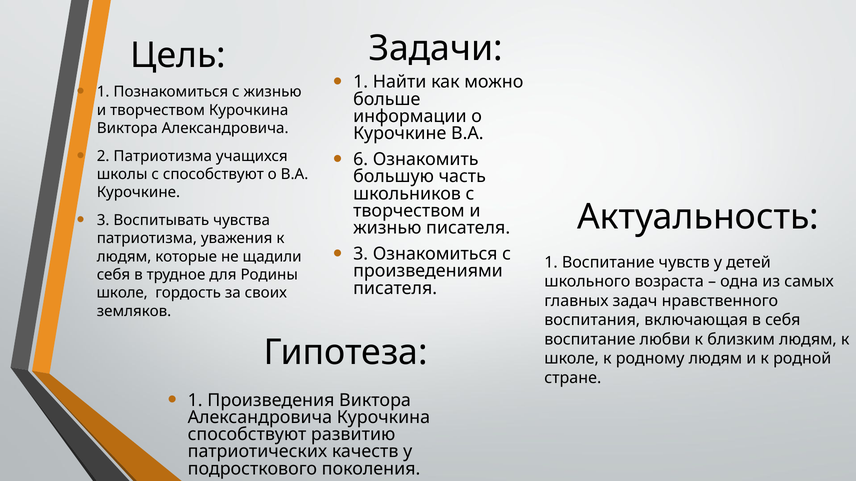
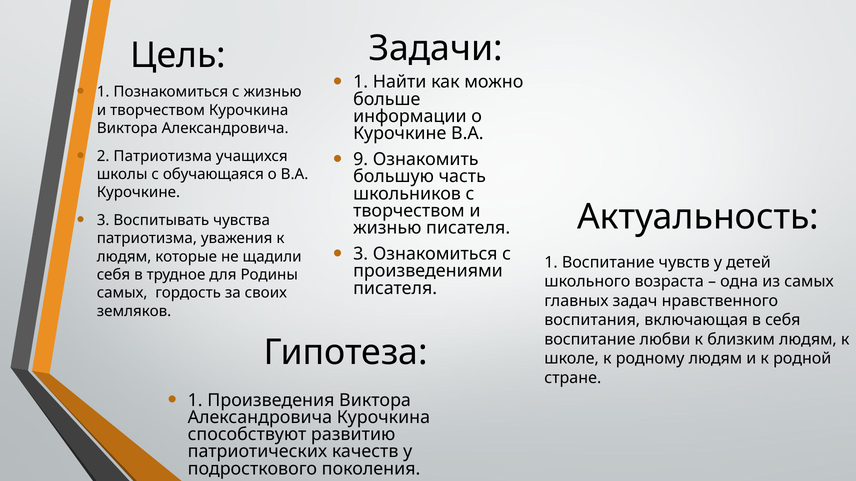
6: 6 -> 9 (361, 160)
с способствуют: способствуют -> обучающаяся (213, 174)
школе: школе -> самых (122, 293)
